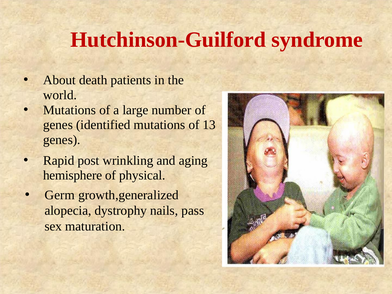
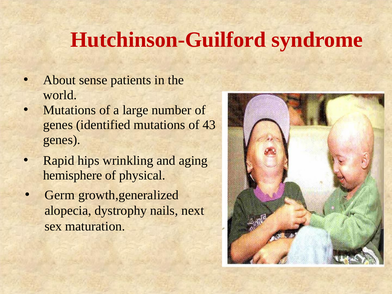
death: death -> sense (93, 80)
13: 13 -> 43 (209, 125)
post: post -> hips (88, 161)
pass: pass -> next (193, 211)
